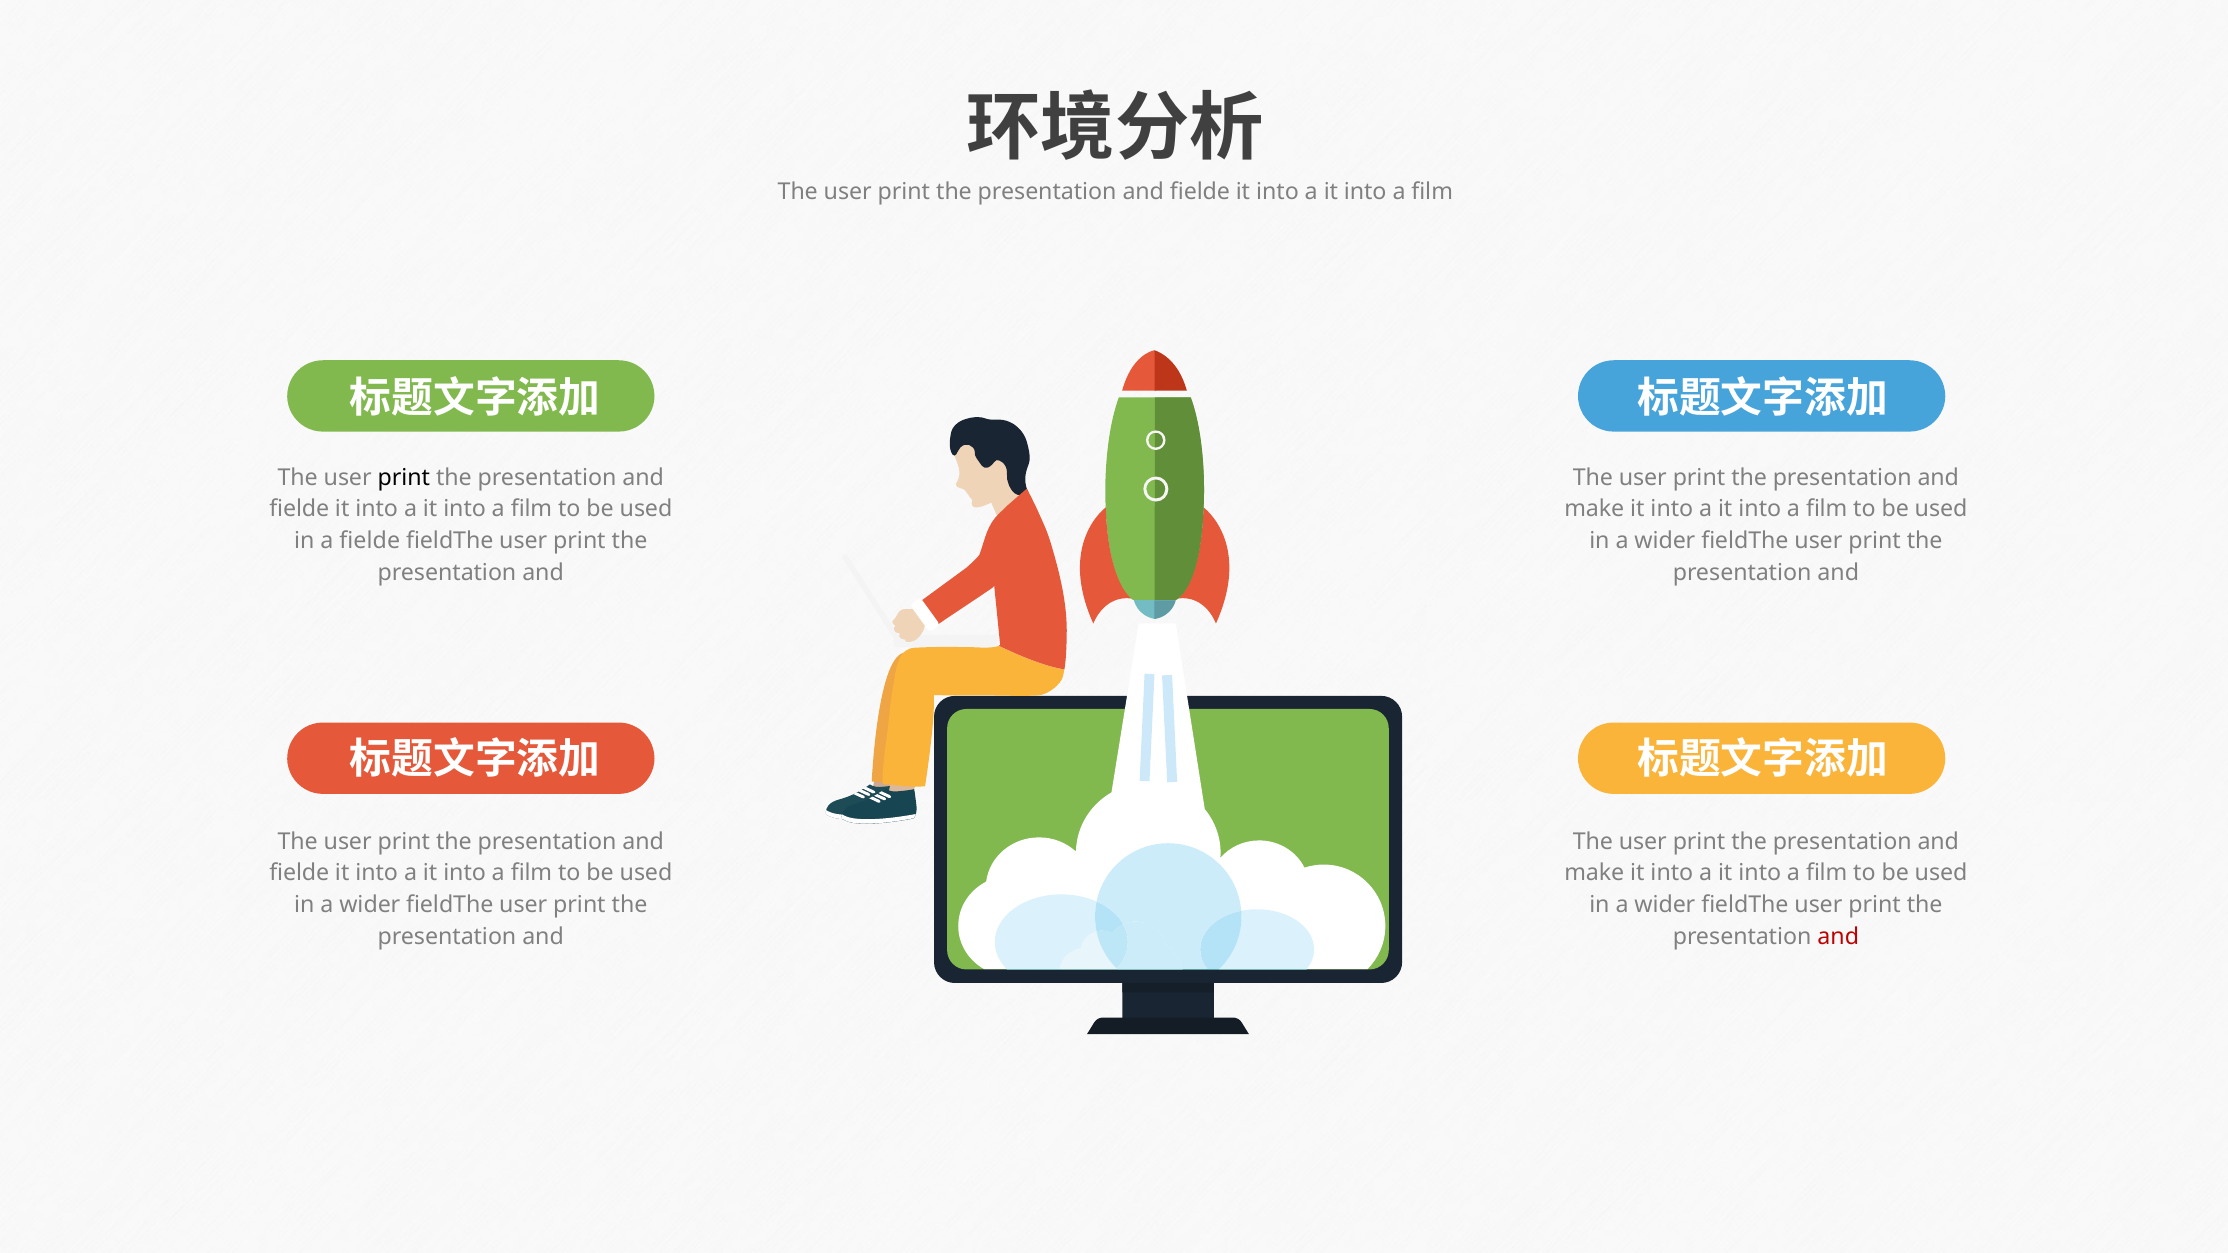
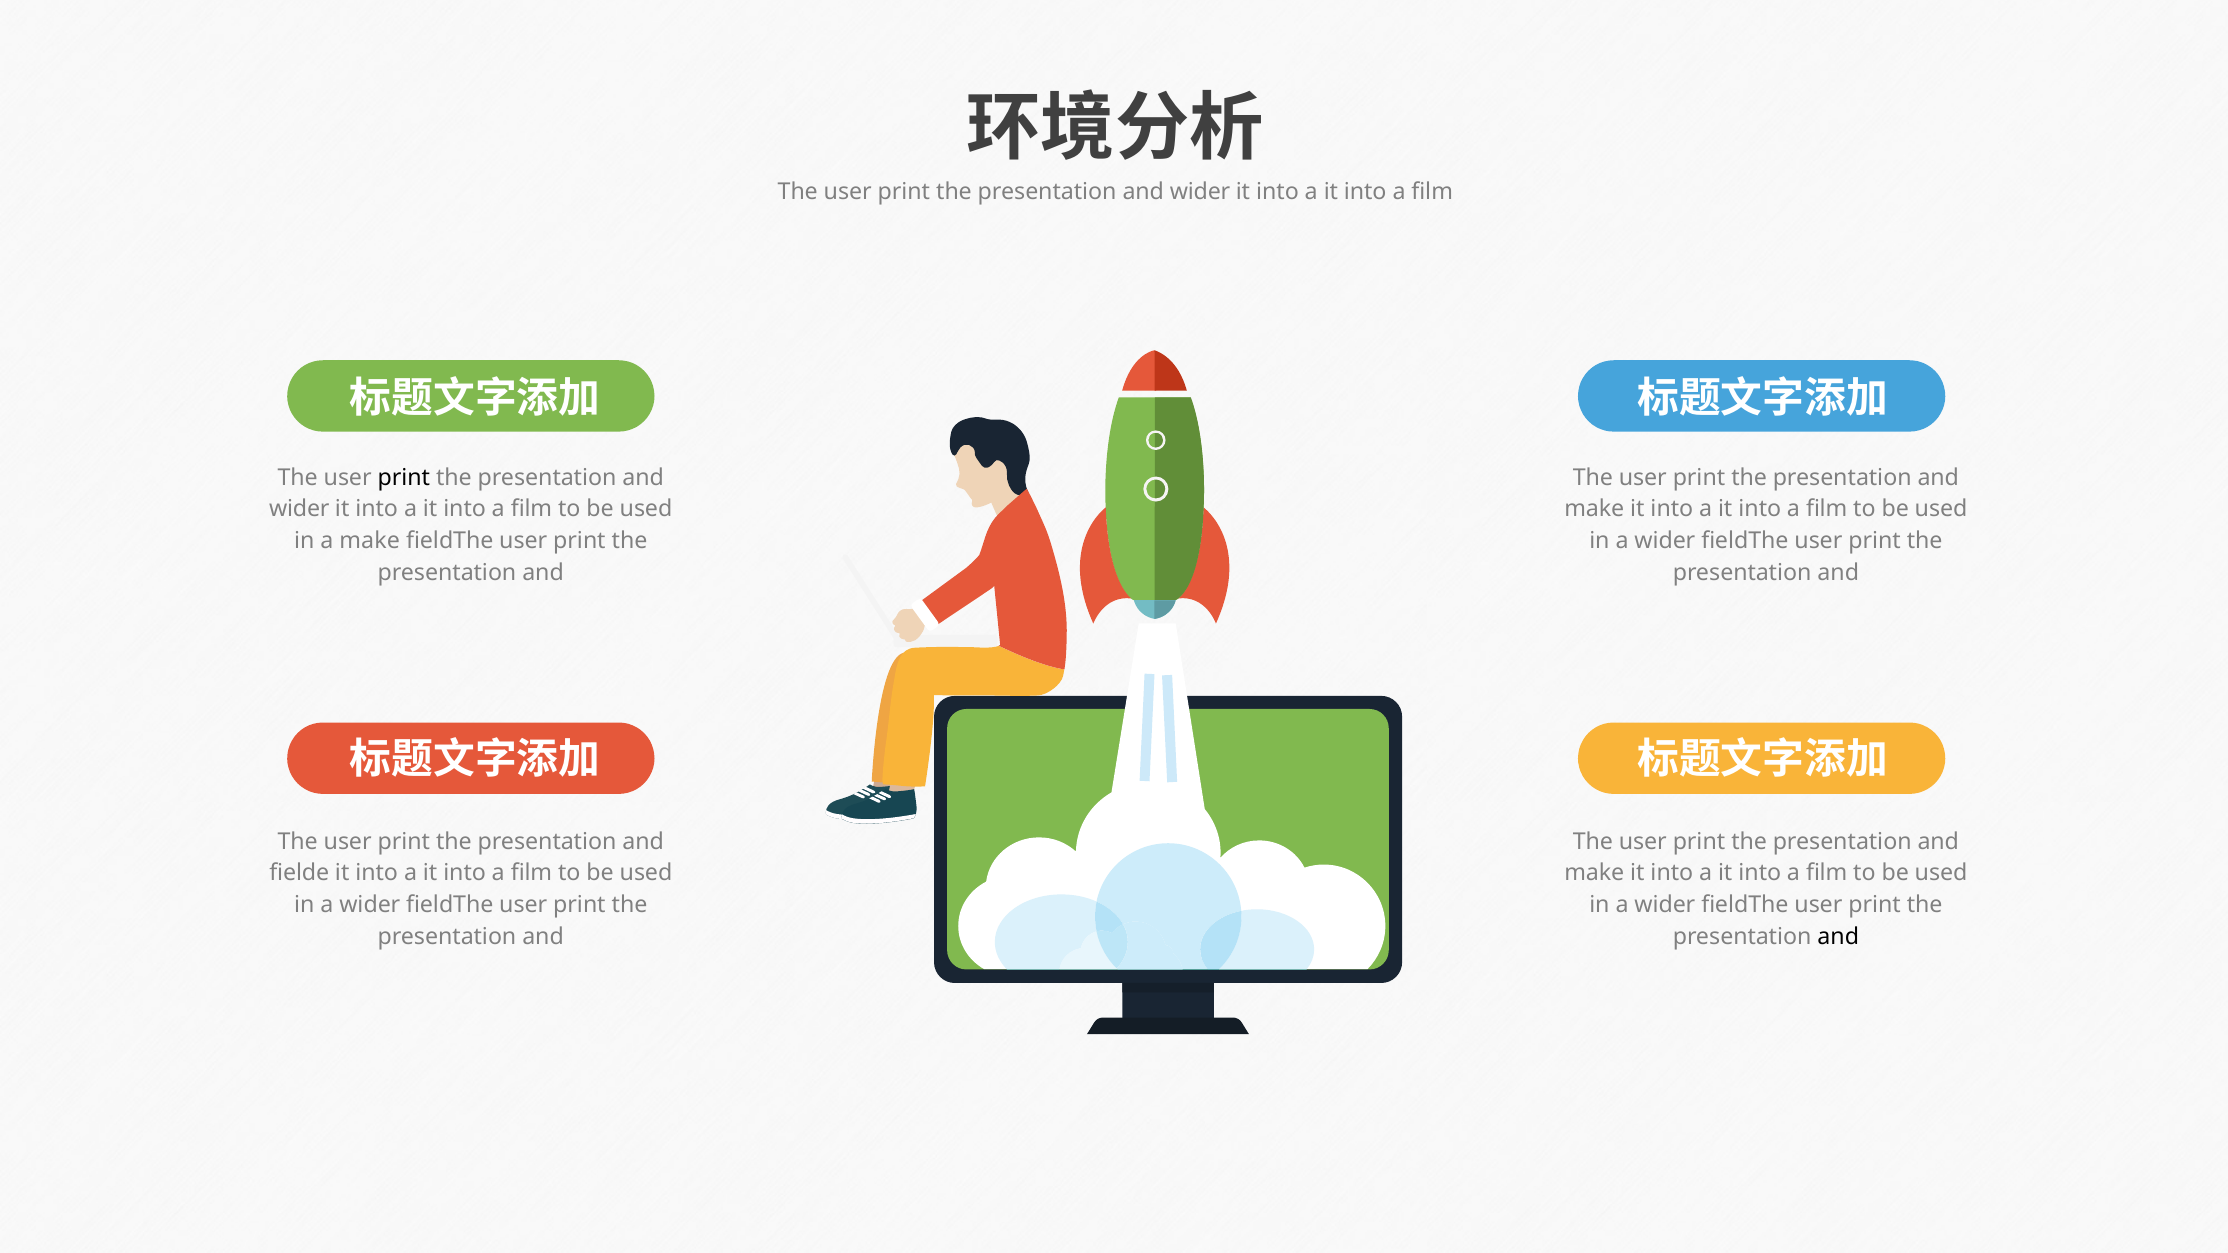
fielde: fielde -> wider (1200, 191)
fielde: fielde -> wider (299, 509)
a fielde: fielde -> make (370, 541)
and colour: red -> black (1838, 937)
